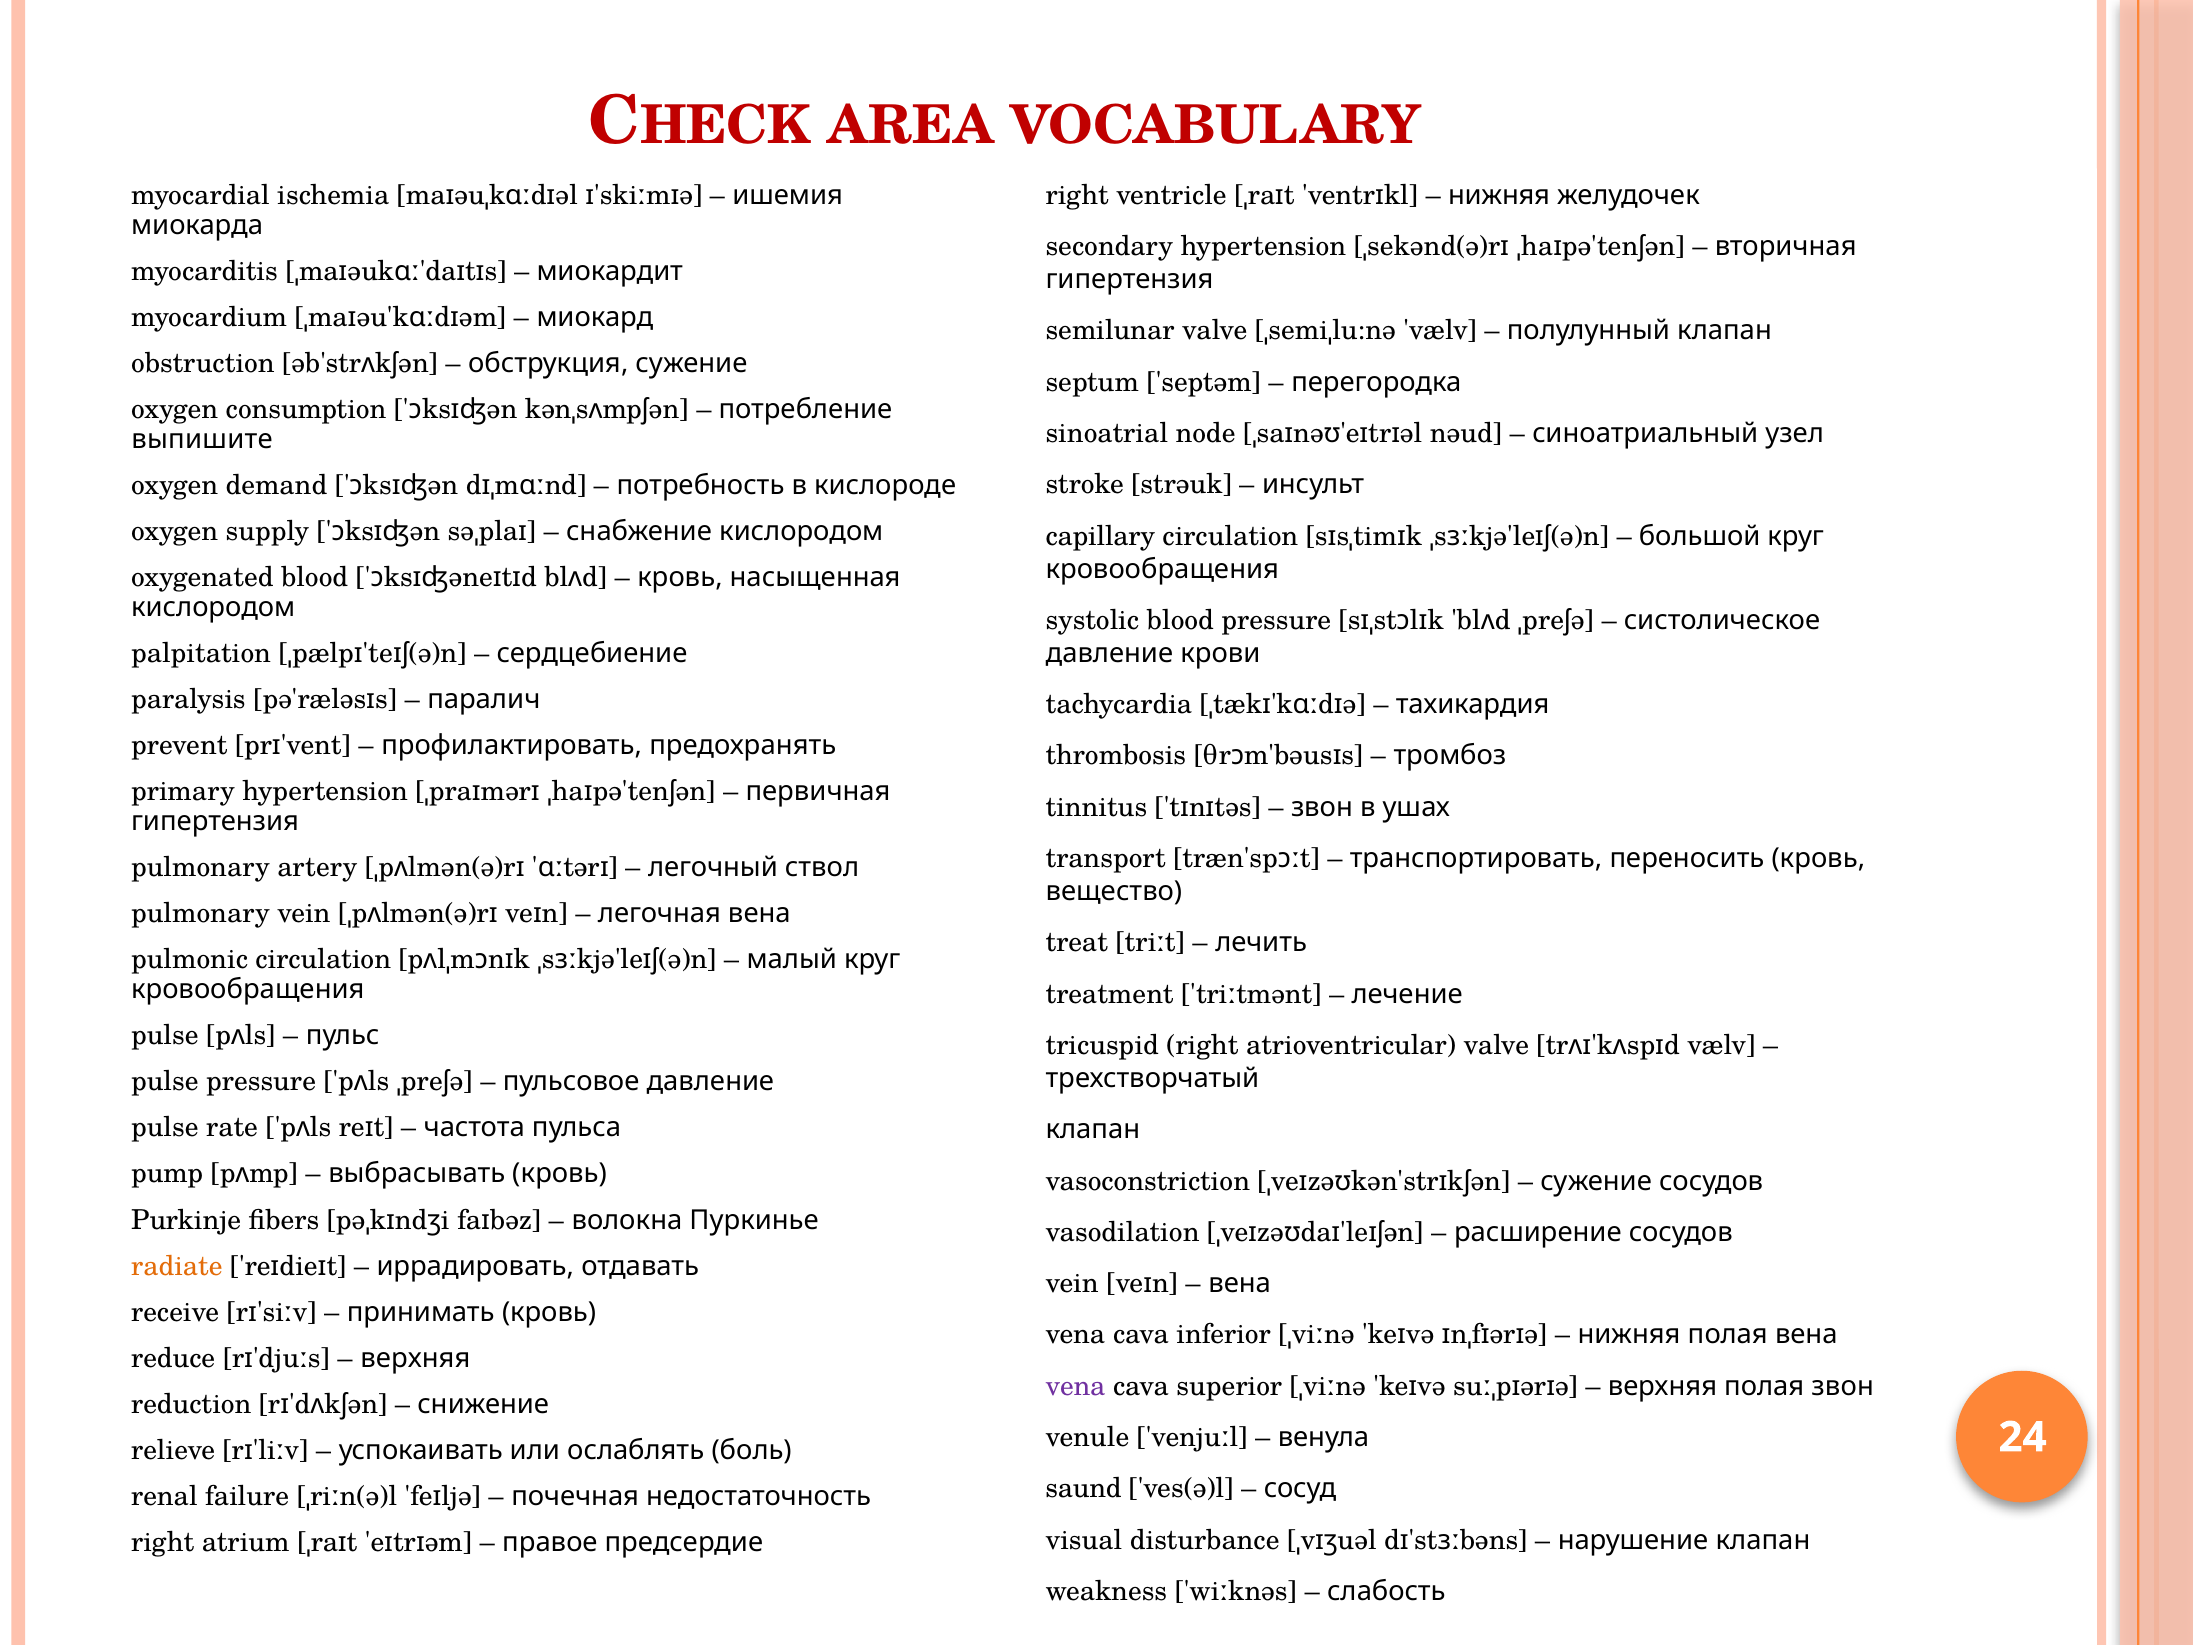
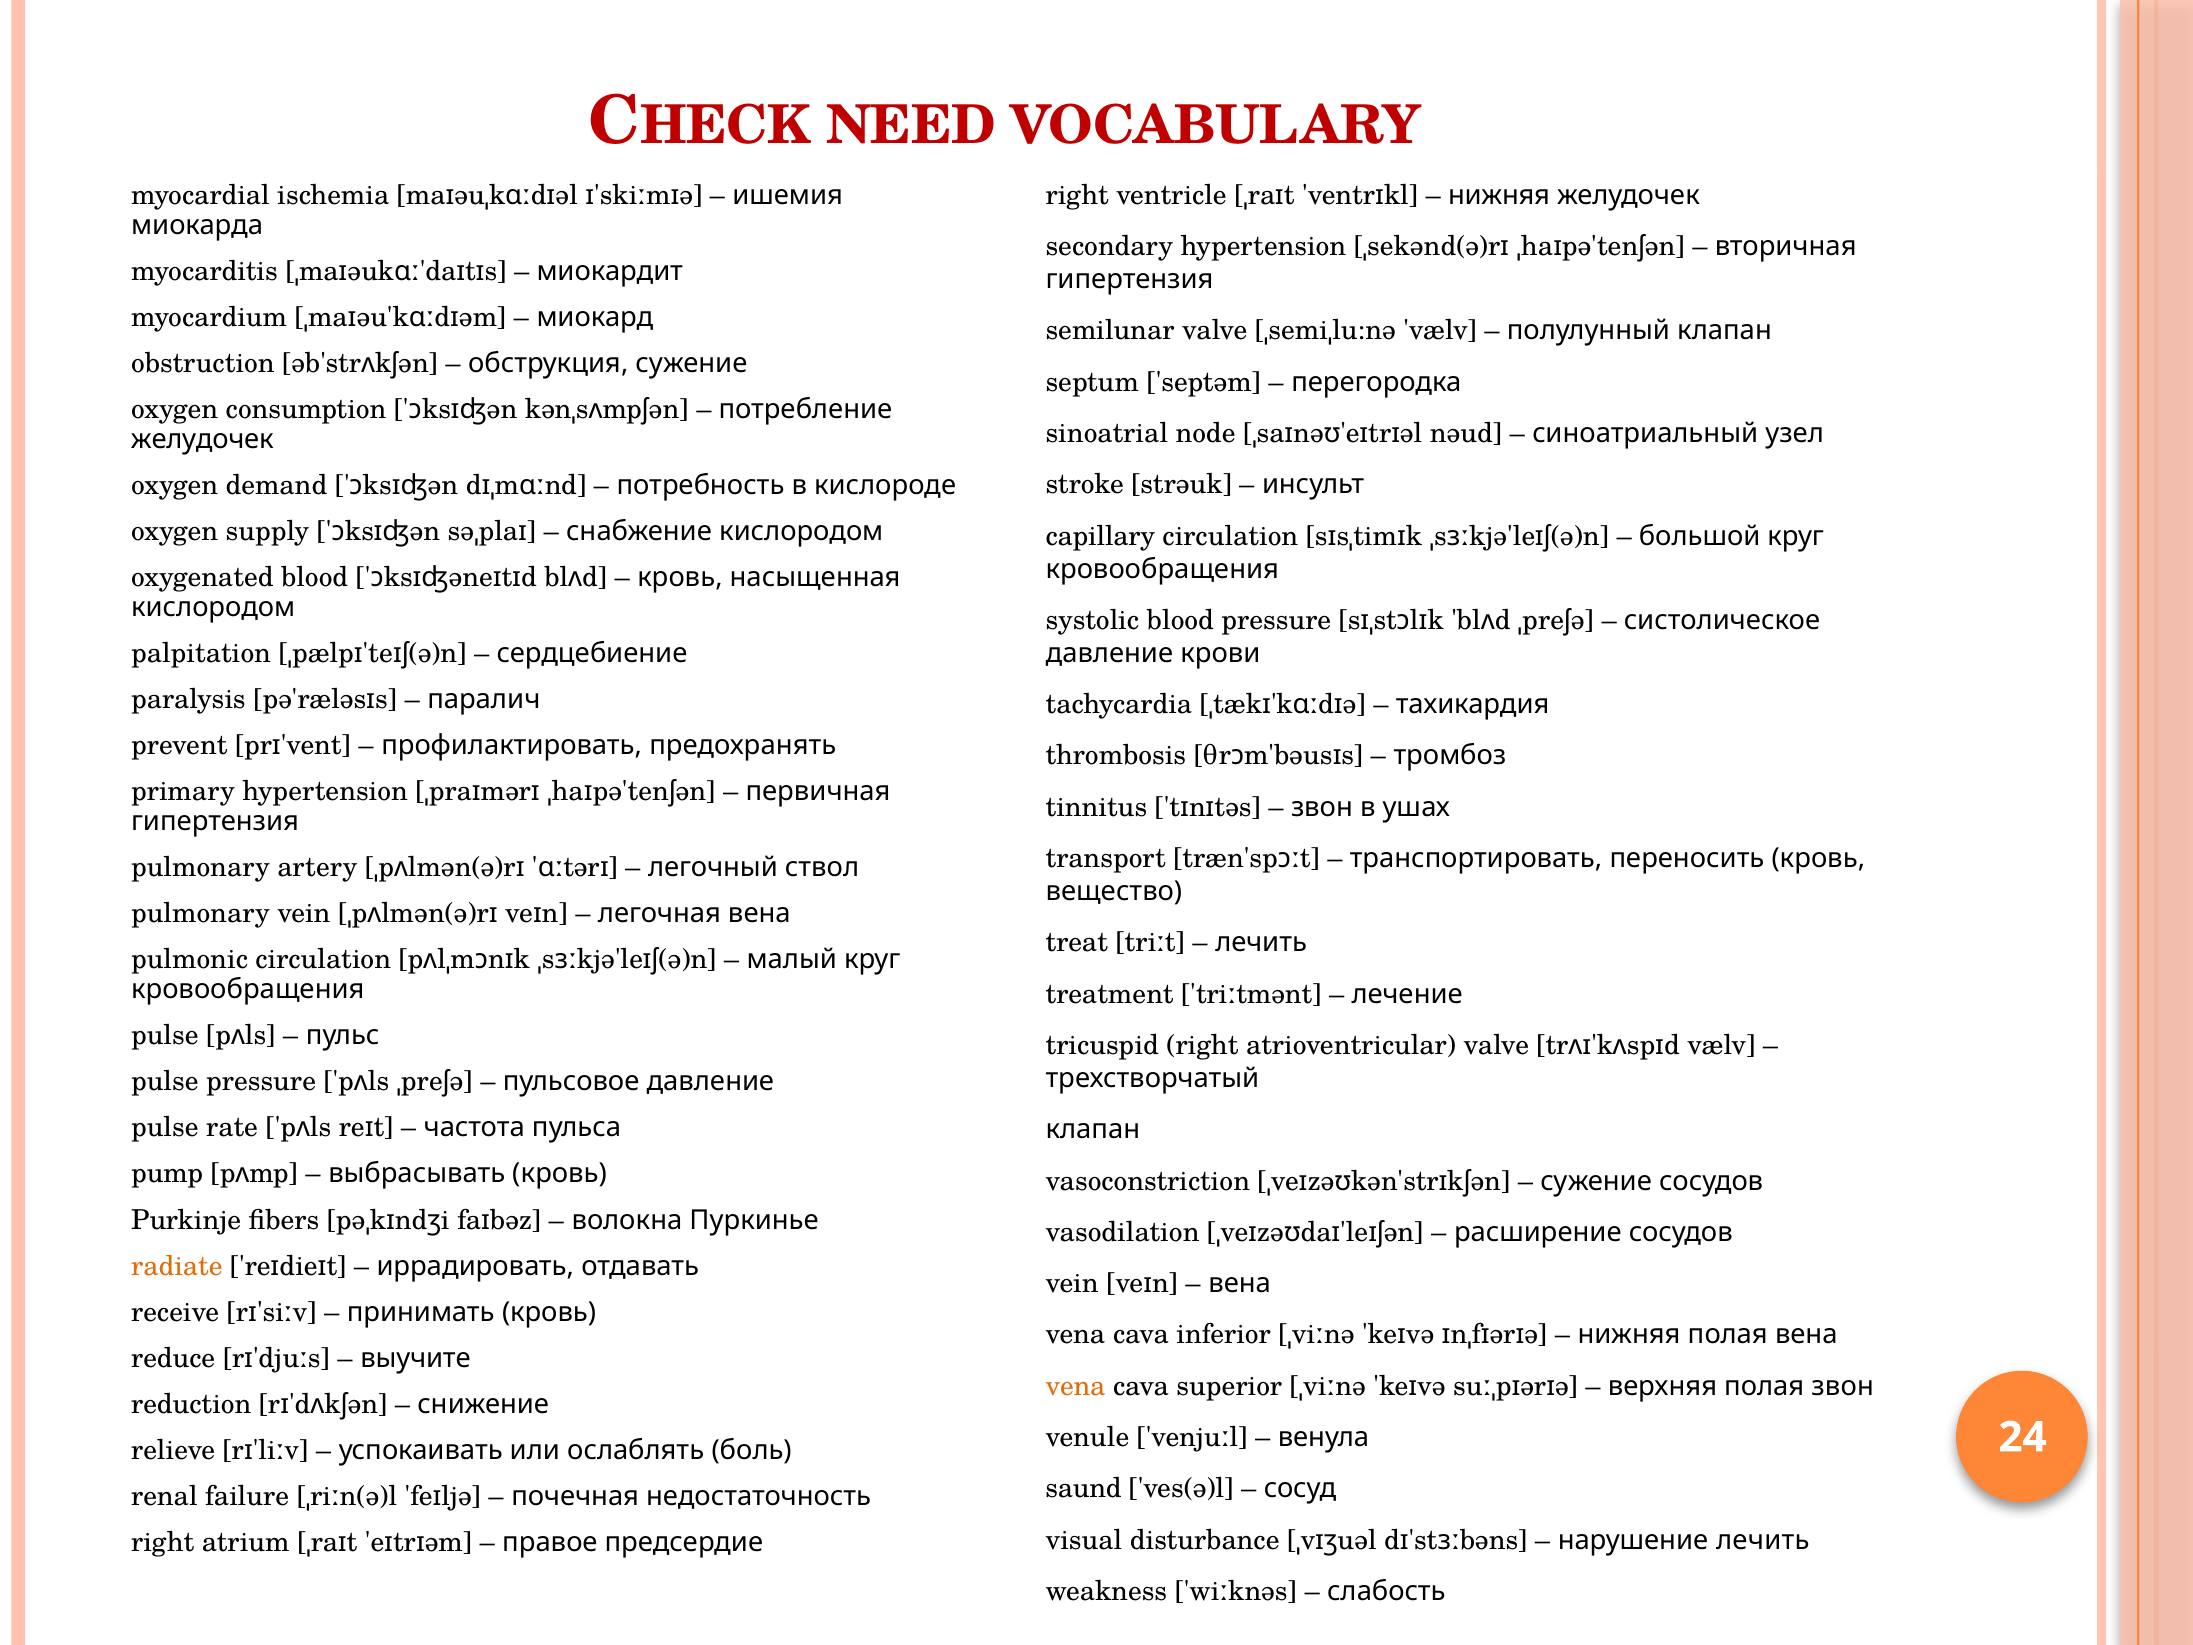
AREA: AREA -> NEED (911, 126)
выпишите: выпишите -> желудочек (202, 439)
верхняя: верхняя -> выучите (416, 1358)
vena colour: purple -> orange (1076, 1386)
нарушение клапан: клапан -> лечить (1763, 1540)
